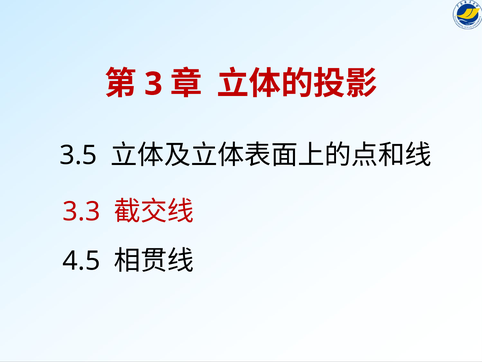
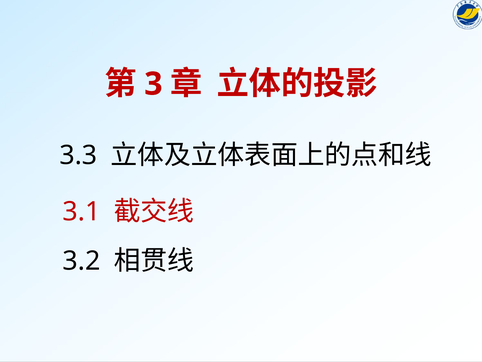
3.5: 3.5 -> 3.3 (78, 155)
3.3: 3.3 -> 3.1 (82, 211)
4.5: 4.5 -> 3.2 (82, 261)
